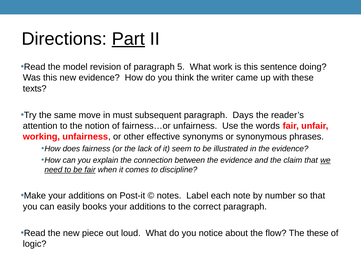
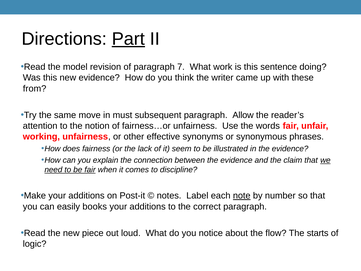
5: 5 -> 7 (181, 67)
texts: texts -> from (35, 88)
Days: Days -> Allow (243, 115)
note underline: none -> present (242, 196)
The these: these -> starts (318, 233)
